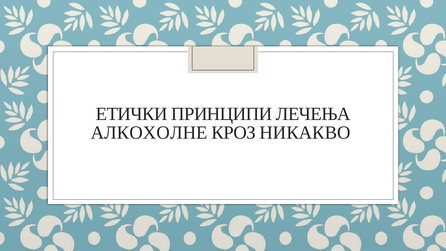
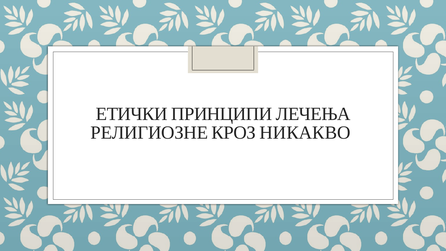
АЛКОХОЛНЕ: АЛКОХОЛНЕ -> РЕЛИГИОЗНЕ (149, 133)
